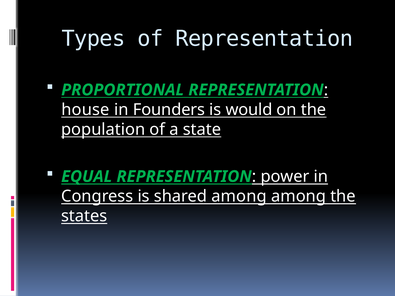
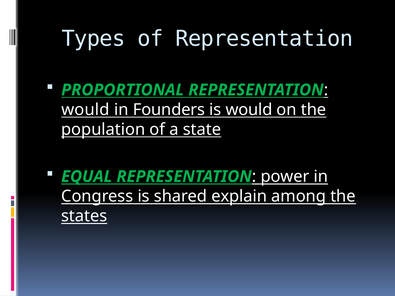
house: house -> would (85, 110)
shared among: among -> explain (239, 196)
